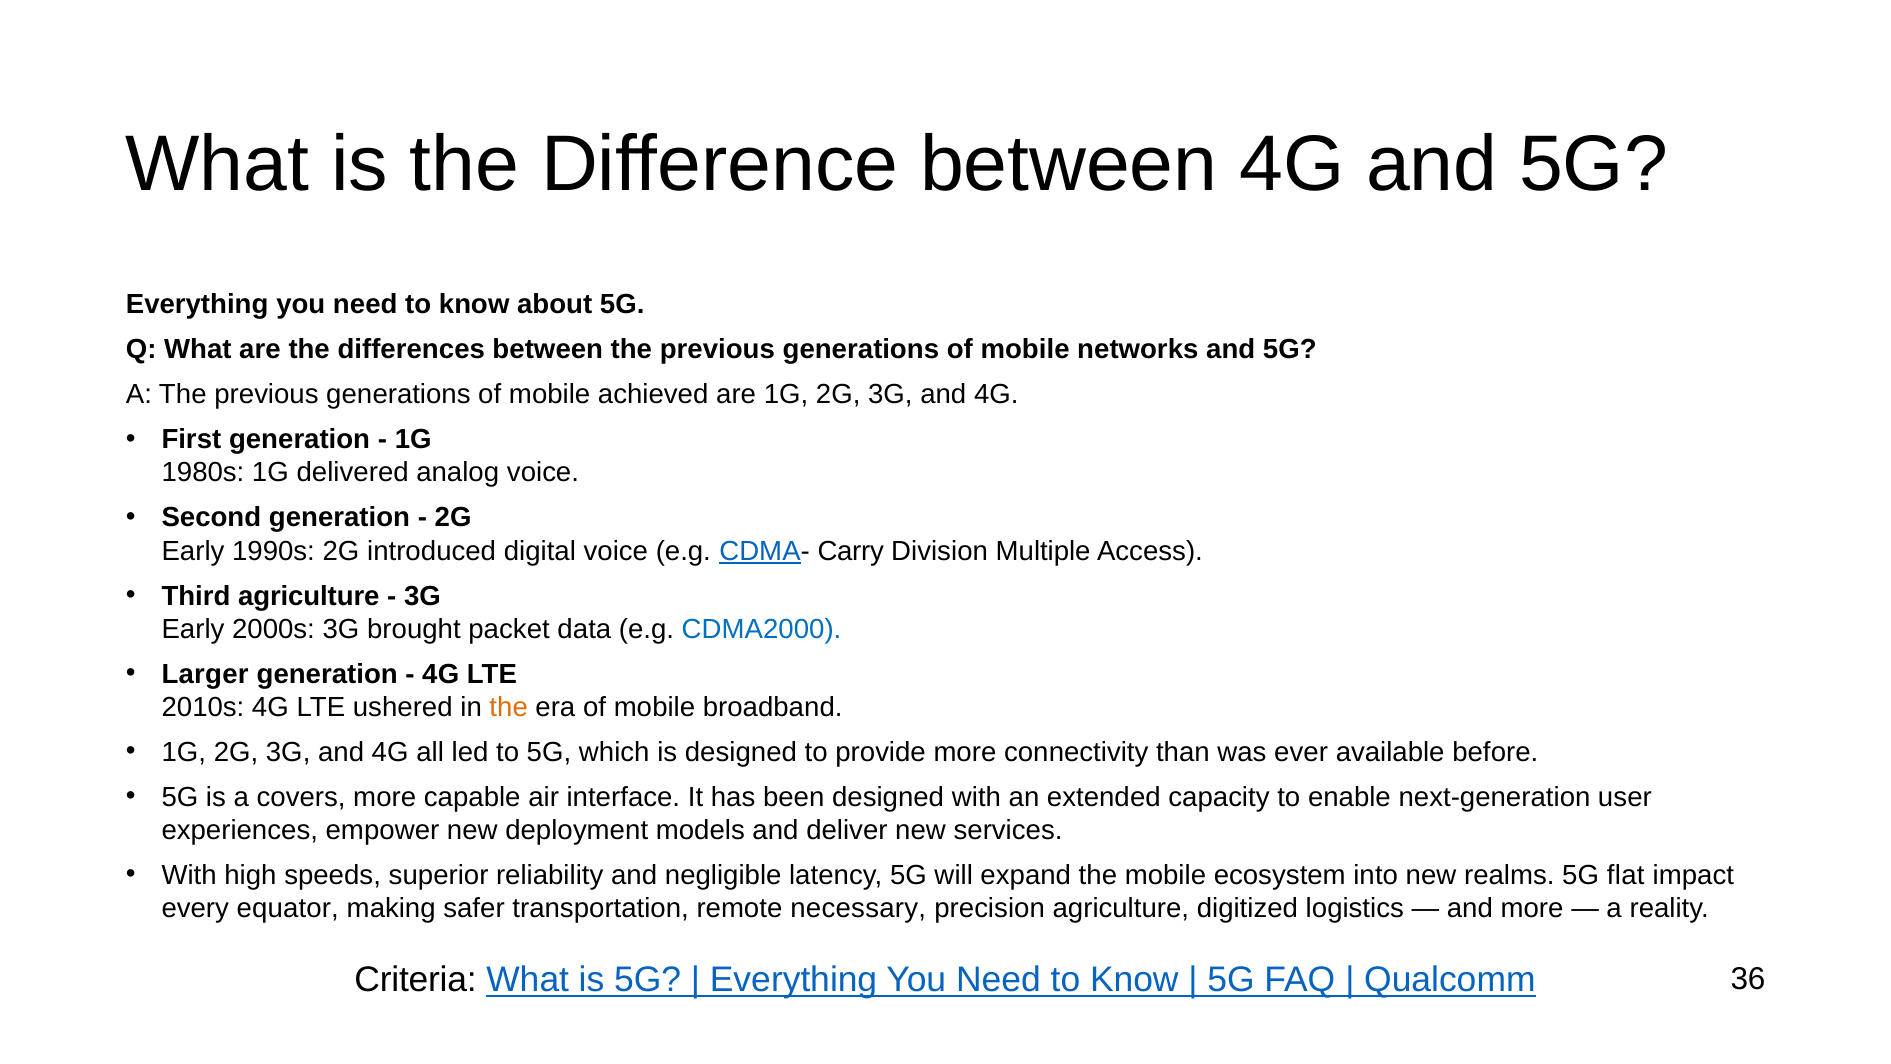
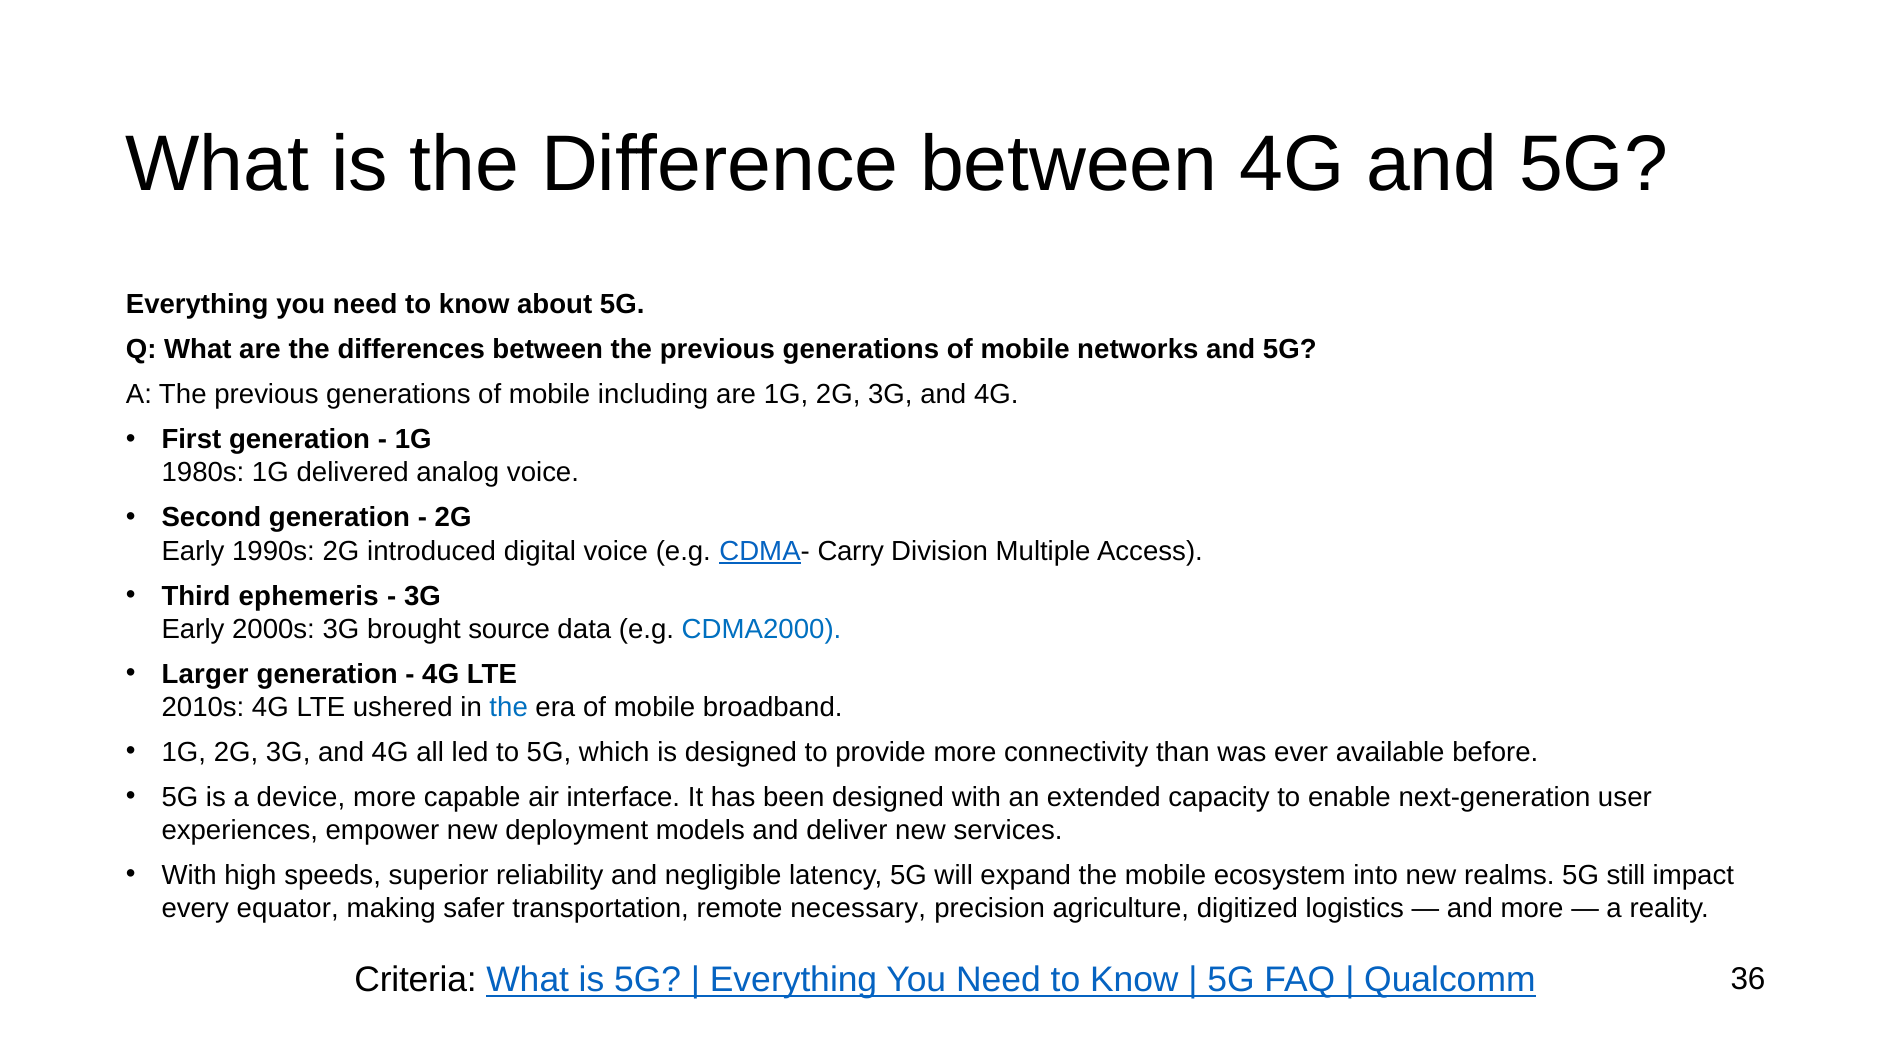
achieved: achieved -> including (653, 395)
Third agriculture: agriculture -> ephemeris (309, 596)
packet: packet -> source (509, 629)
the colour: orange -> blue (509, 707)
covers: covers -> device (301, 797)
flat: flat -> still (1626, 875)
